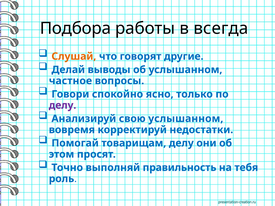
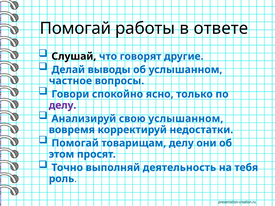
Подбора: Подбора -> Помогай (75, 28)
всегда: всегда -> ответе (221, 28)
Слушай colour: orange -> black (74, 56)
правильность: правильность -> деятельность (179, 168)
